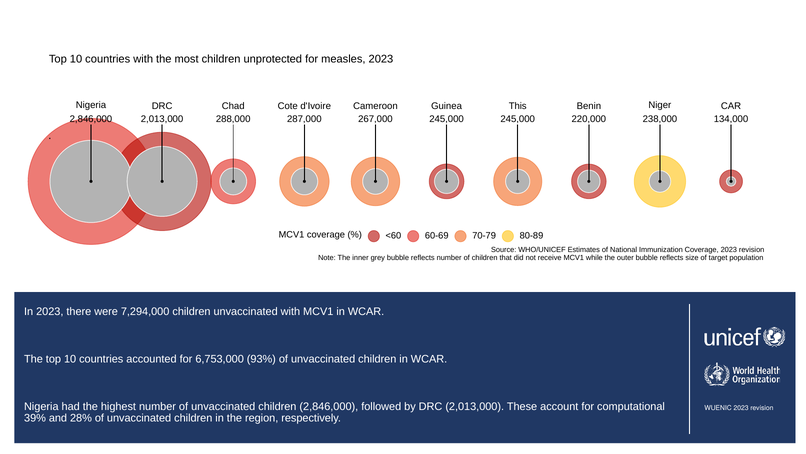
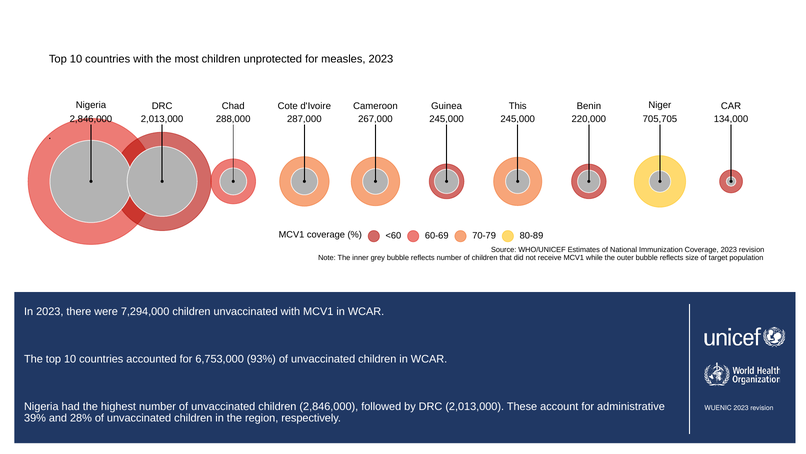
238,000: 238,000 -> 705,705 (660, 119)
computational: computational -> administrative (631, 406)
